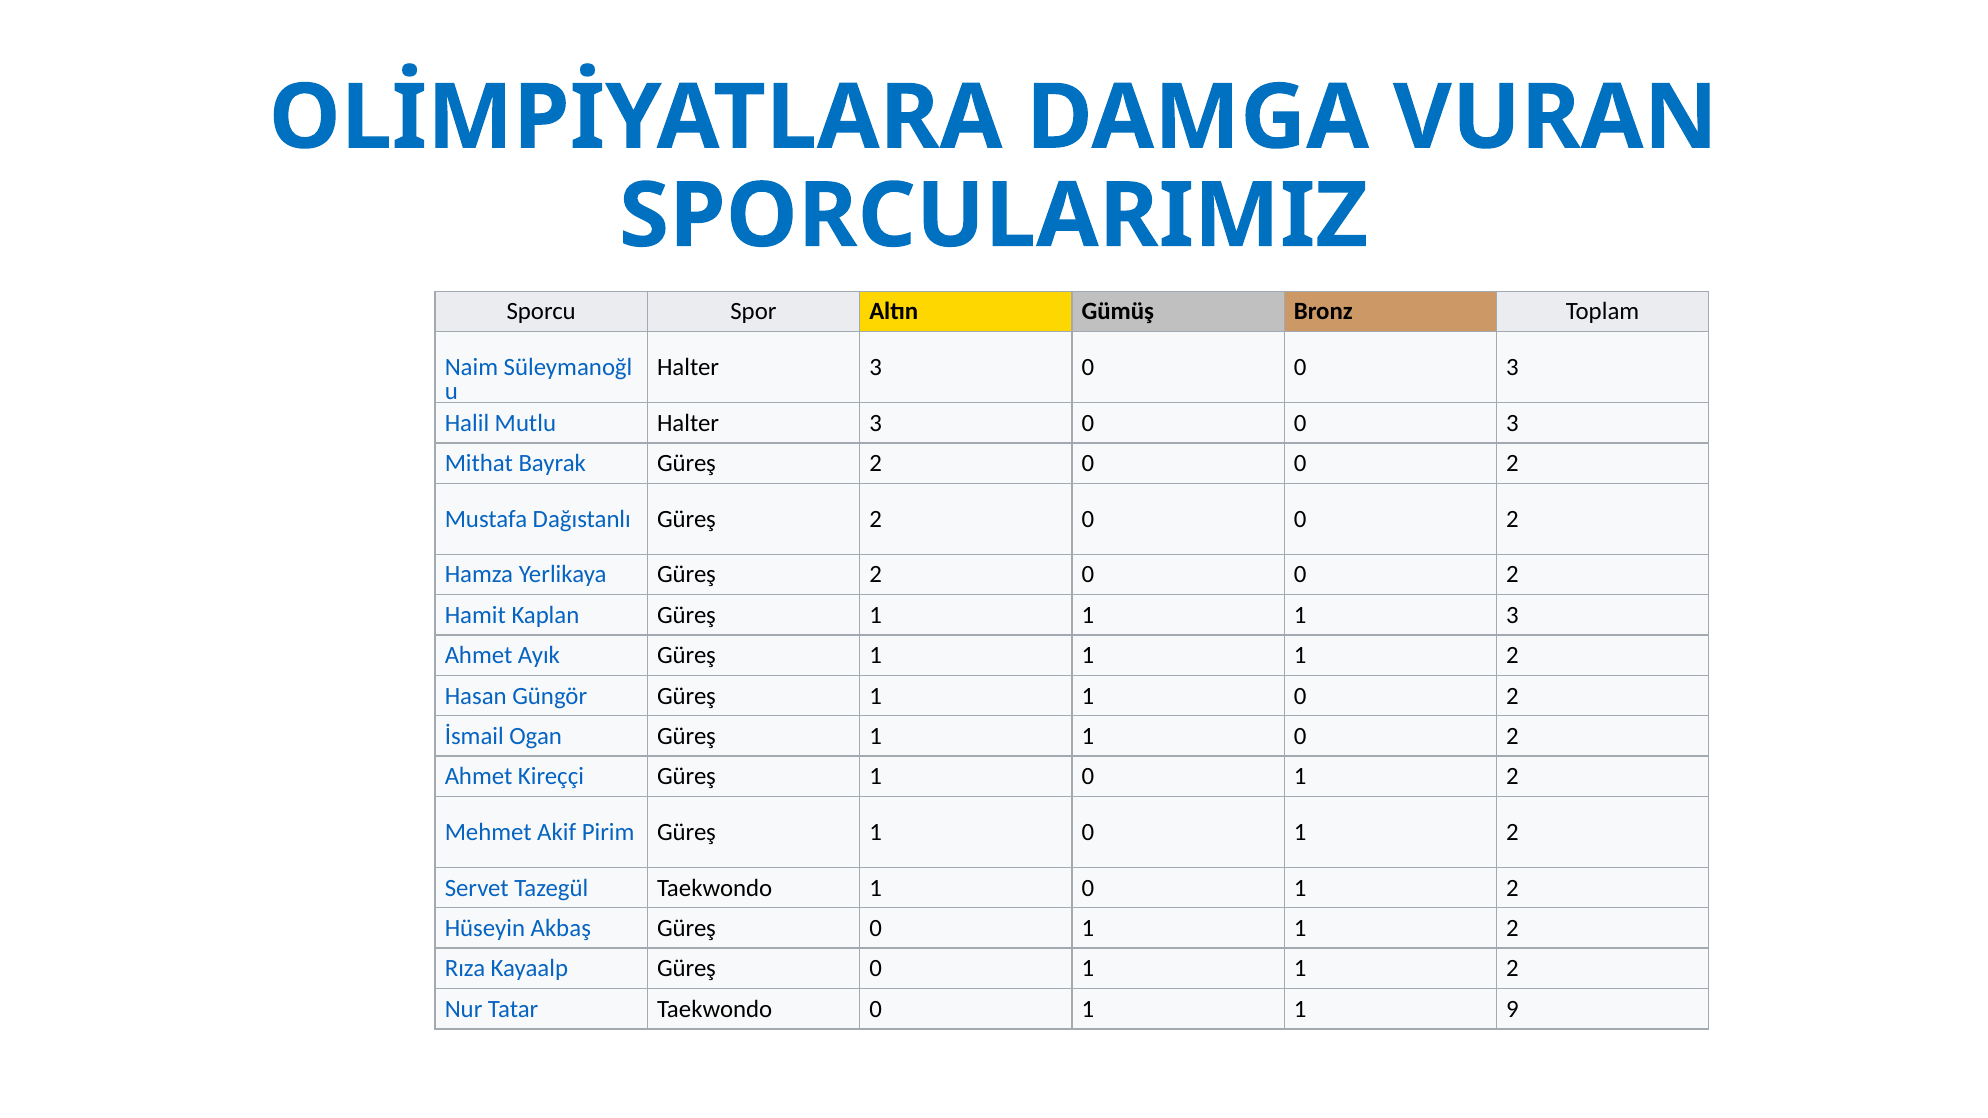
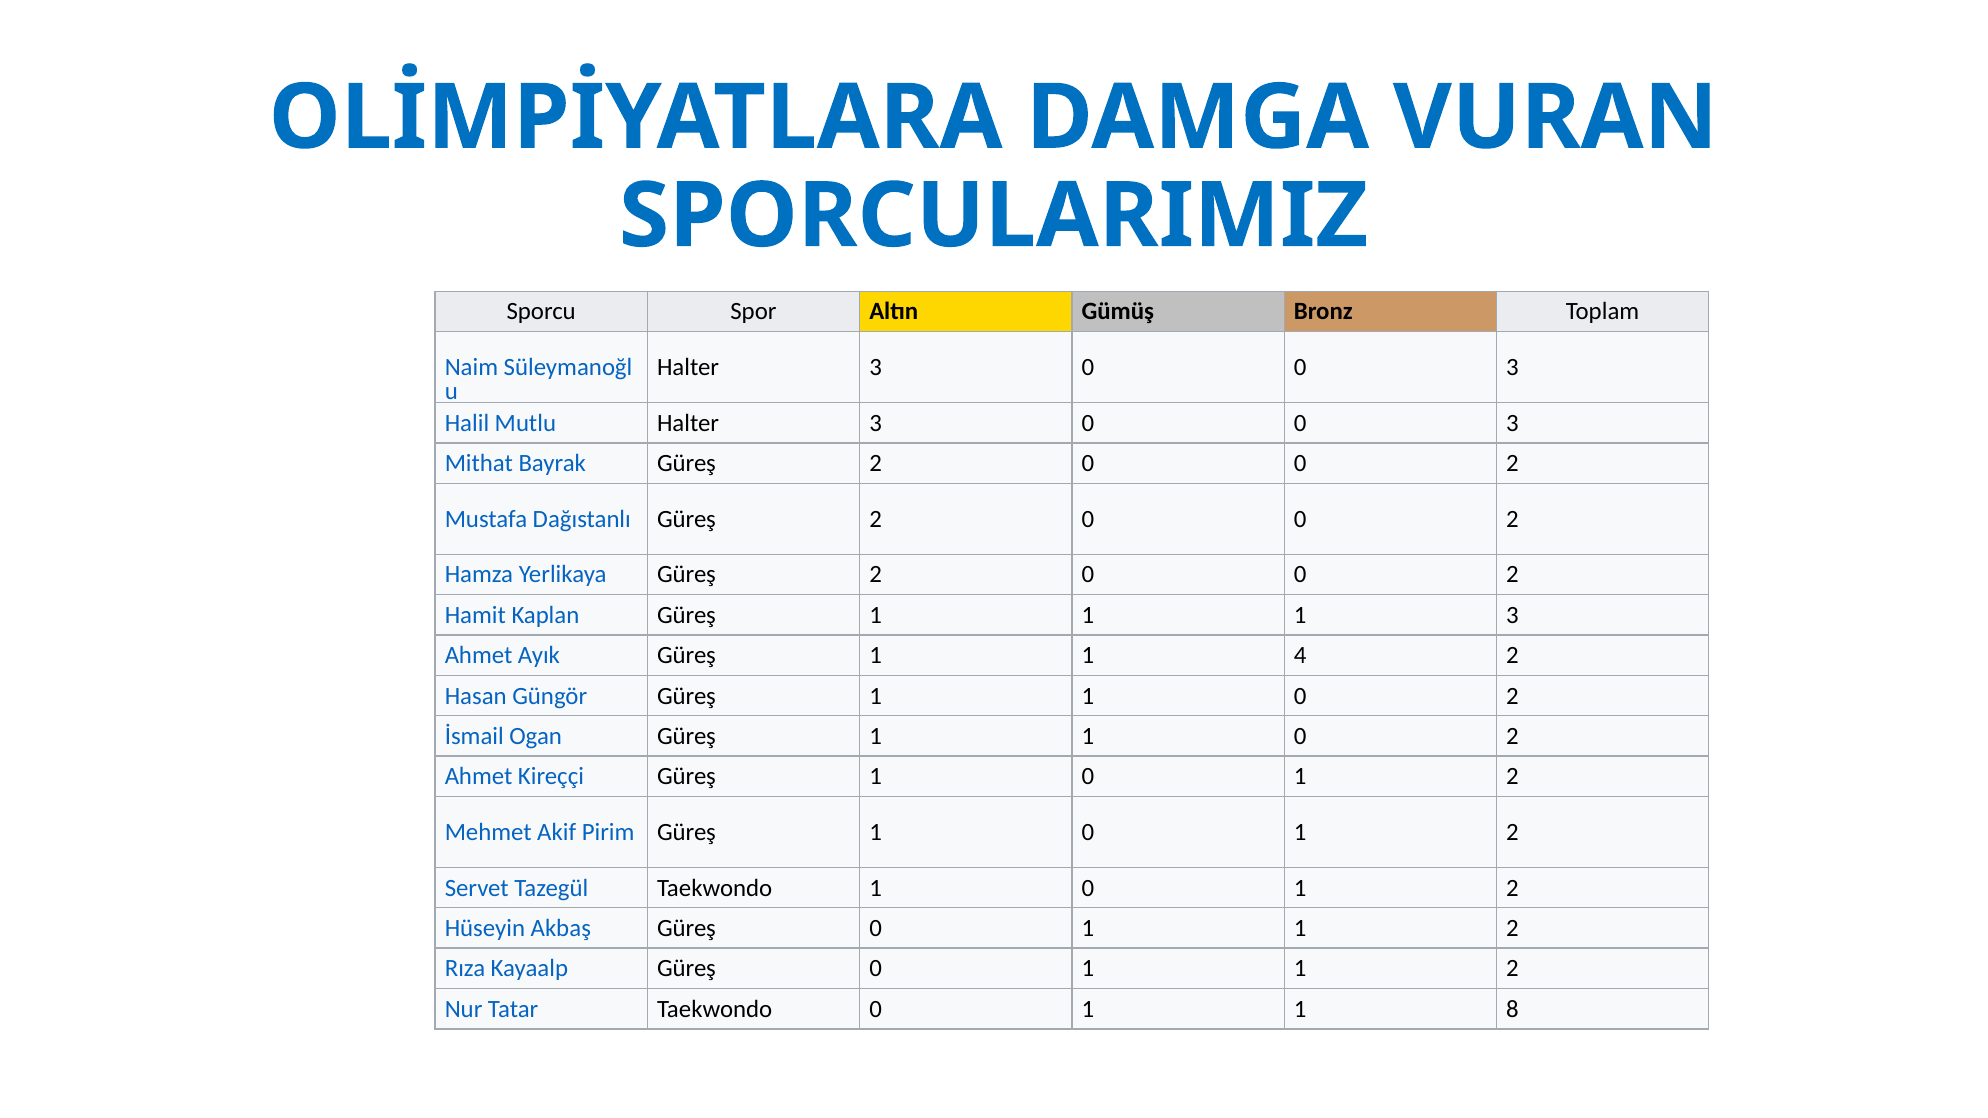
1: 1 -> 4 (1300, 656)
9: 9 -> 8 (1512, 1009)
